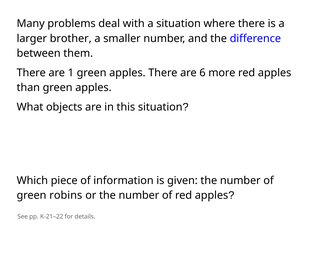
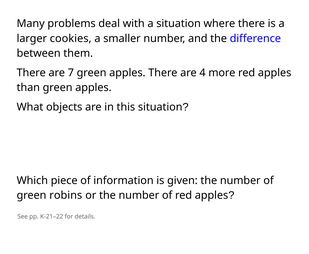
brother: brother -> cookies (71, 38)
1: 1 -> 7 (71, 73)
6: 6 -> 4 (203, 73)
